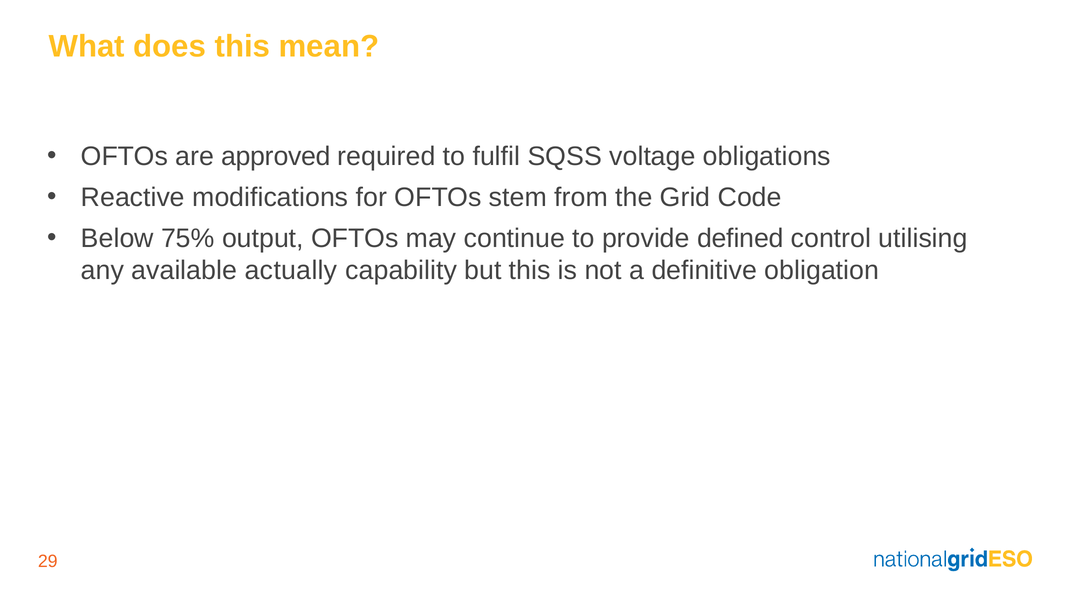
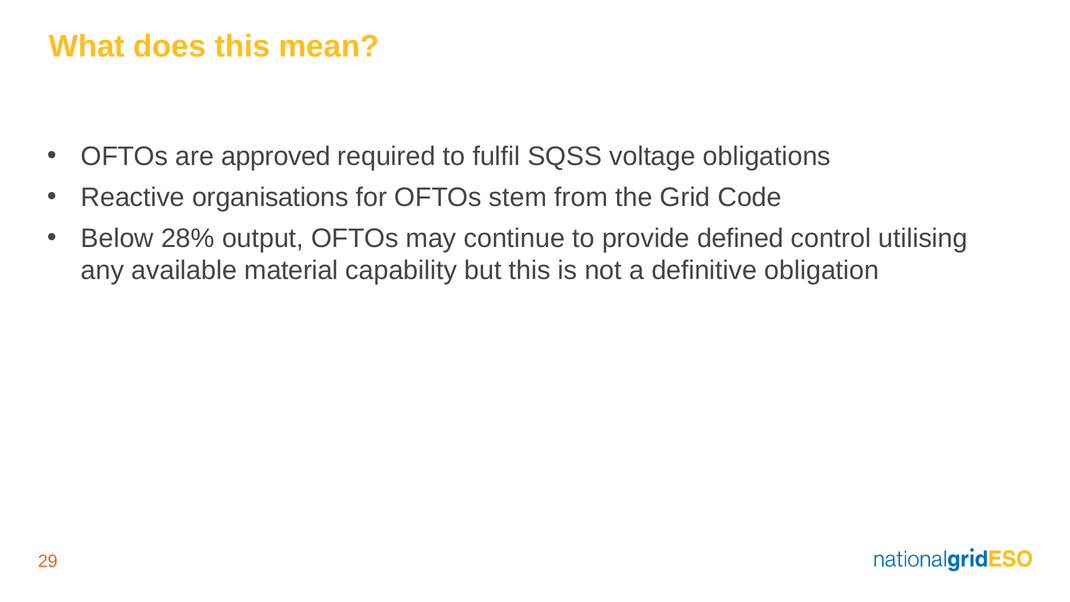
modifications: modifications -> organisations (270, 197)
75%: 75% -> 28% (188, 238)
actually: actually -> material (291, 270)
